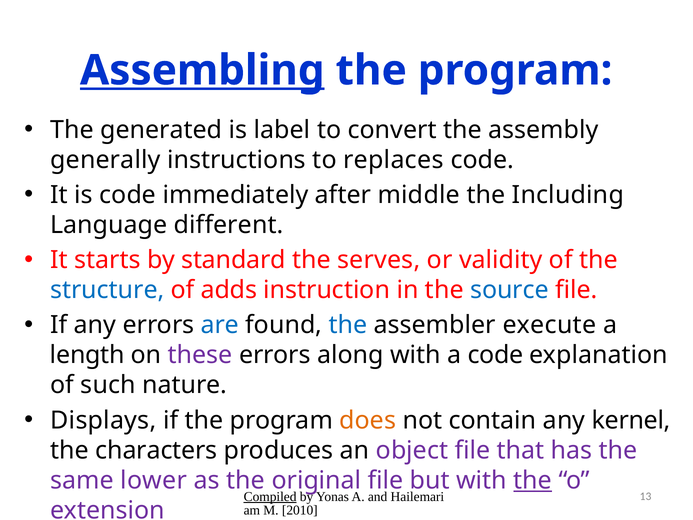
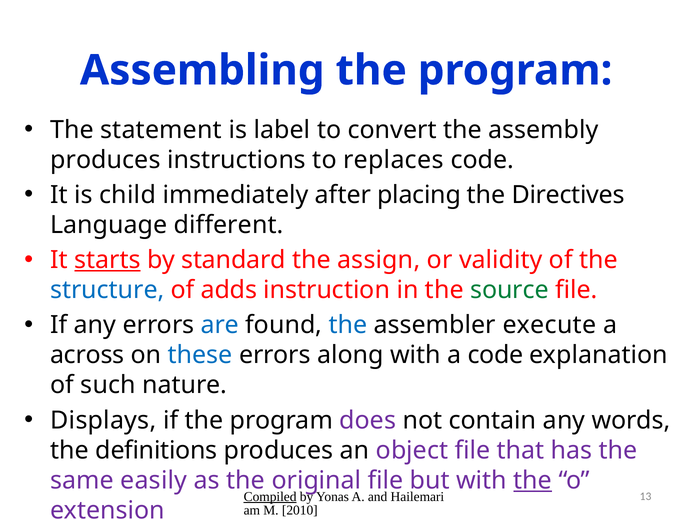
Assembling underline: present -> none (202, 70)
generated: generated -> statement (161, 130)
generally: generally -> produces (105, 160)
is code: code -> child (128, 195)
middle: middle -> placing (419, 195)
Including: Including -> Directives (568, 195)
starts underline: none -> present (107, 260)
serves: serves -> assign (379, 260)
source colour: blue -> green (509, 290)
length: length -> across (87, 355)
these colour: purple -> blue (200, 355)
does colour: orange -> purple (368, 420)
kernel: kernel -> words (631, 420)
characters: characters -> definitions (156, 450)
lower: lower -> easily (154, 480)
